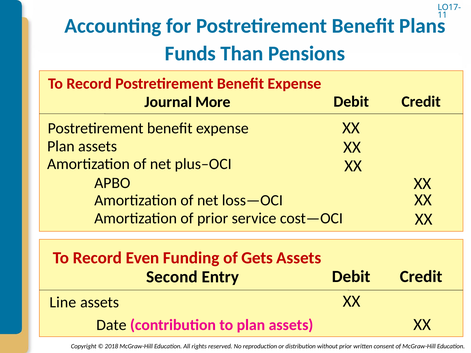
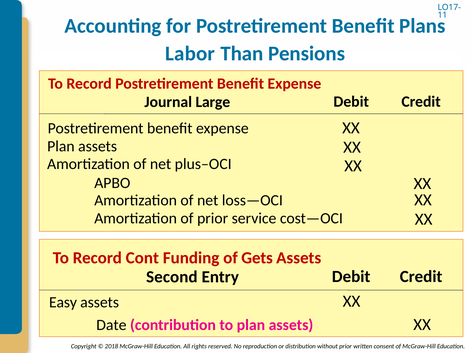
Funds: Funds -> Labor (190, 54)
More: More -> Large (213, 102)
Even: Even -> Cont (142, 258)
Line: Line -> Easy (63, 302)
